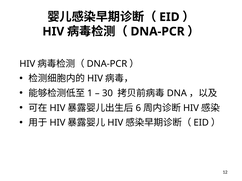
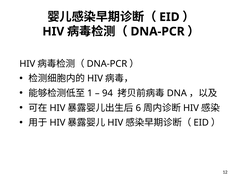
30: 30 -> 94 (107, 93)
